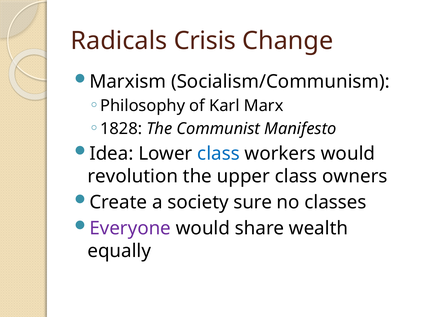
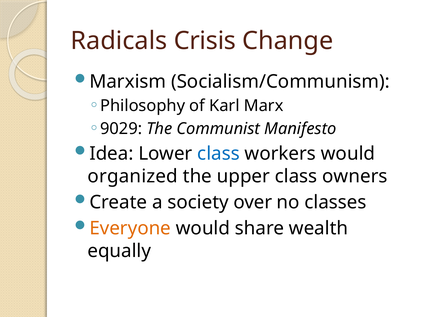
1828: 1828 -> 9029 (121, 129)
revolution: revolution -> organized (133, 176)
sure: sure -> over (253, 202)
Everyone colour: purple -> orange (130, 228)
